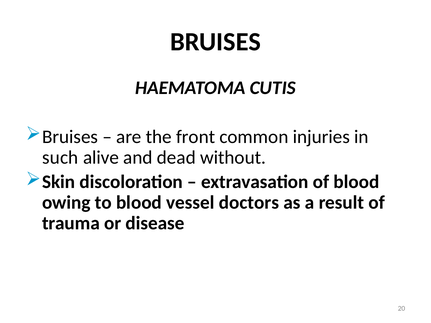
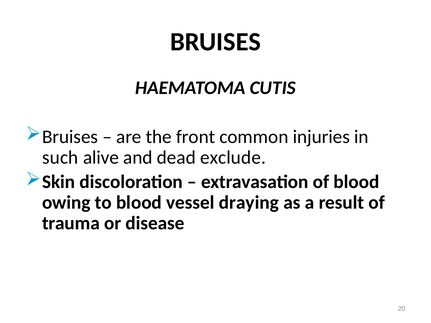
without: without -> exclude (233, 158)
doctors: doctors -> draying (249, 203)
